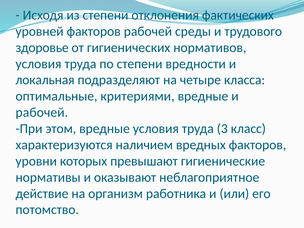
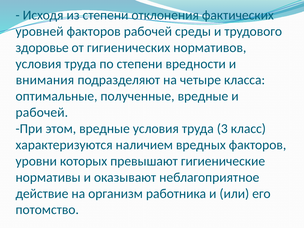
локальная: локальная -> внимания (45, 80)
критериями: критериями -> полученные (138, 96)
